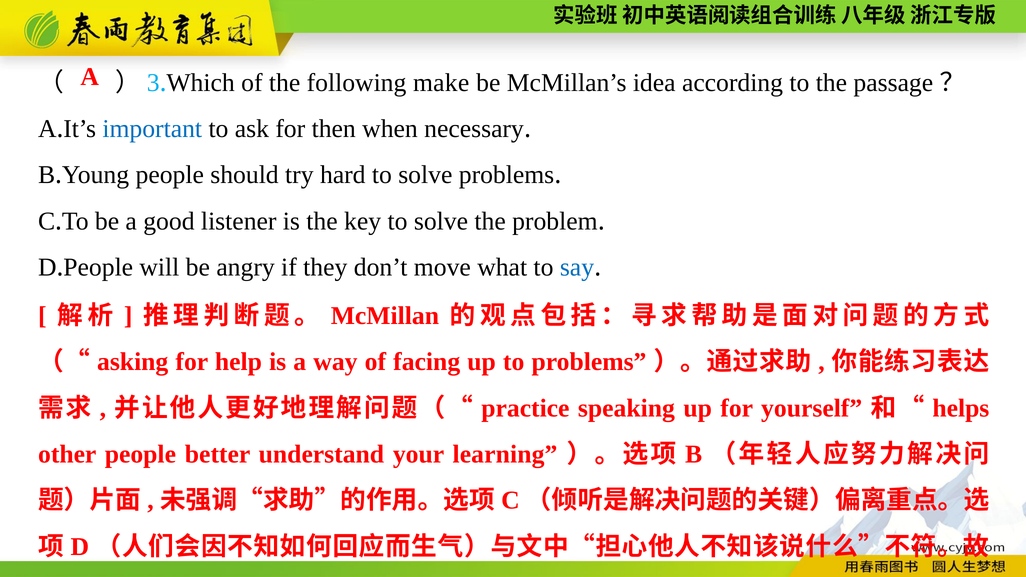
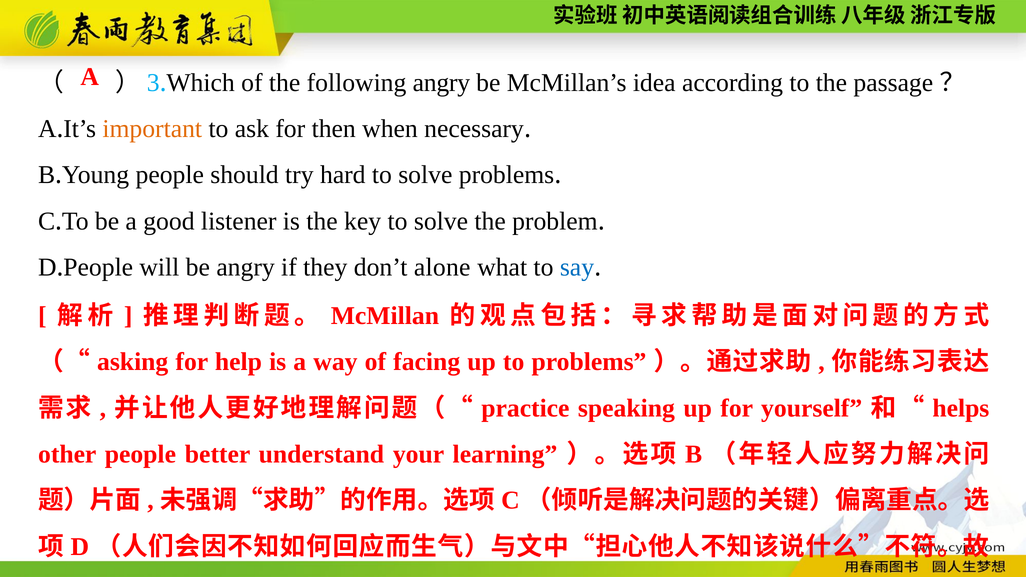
following make: make -> angry (441, 83)
important colour: blue -> orange (152, 129)
move: move -> alone (442, 267)
